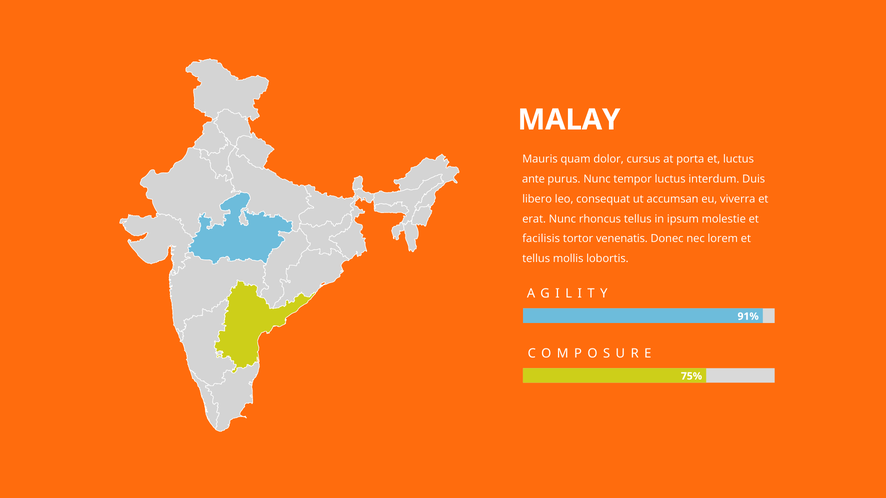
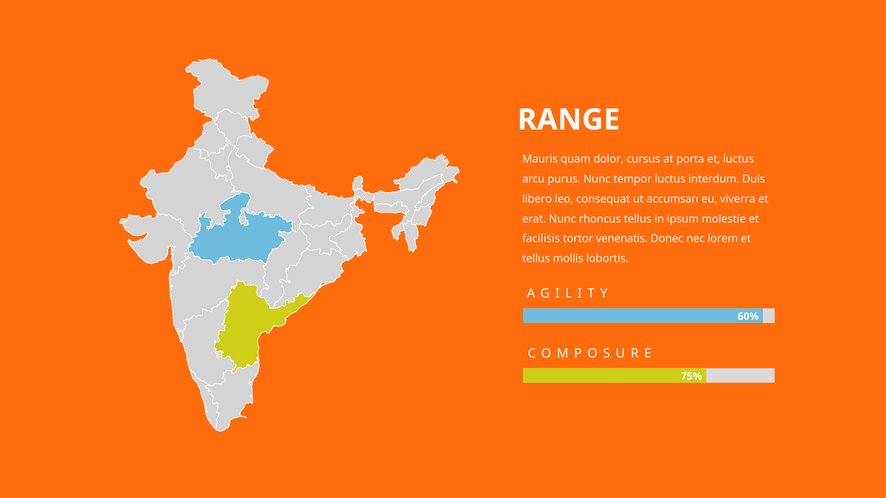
MALAY: MALAY -> RANGE (569, 120)
ante: ante -> arcu (533, 179)
91%: 91% -> 60% (748, 317)
